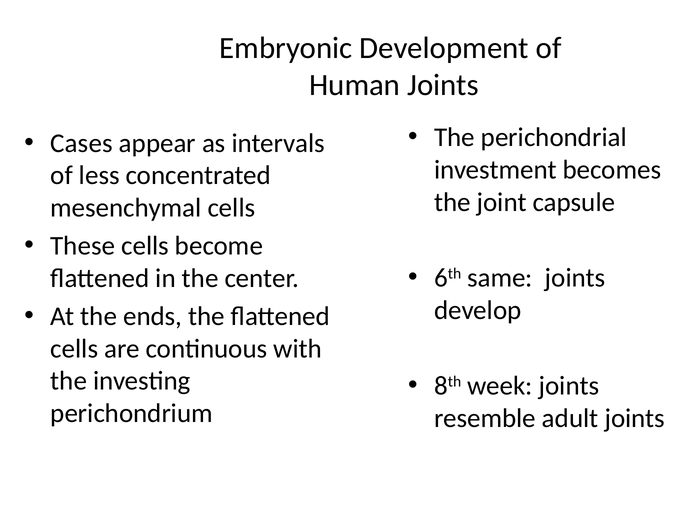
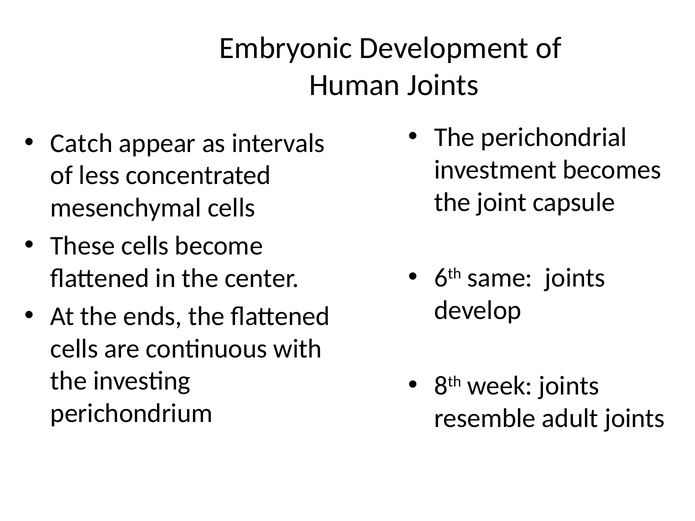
Cases: Cases -> Catch (82, 143)
